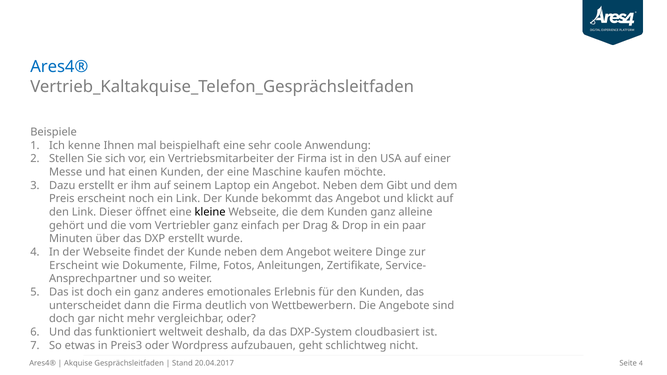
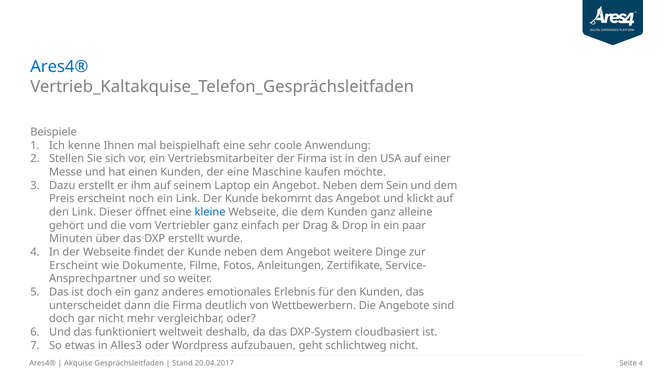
Gibt: Gibt -> Sein (397, 186)
kleine colour: black -> blue (210, 212)
Preis3: Preis3 -> Alles3 (126, 346)
